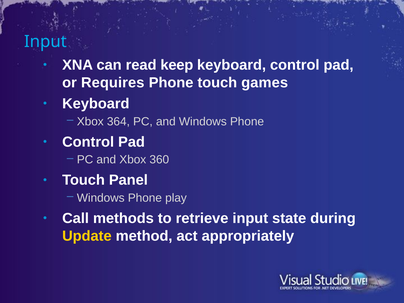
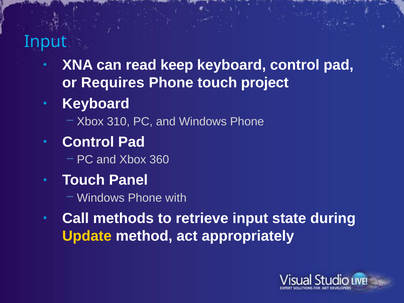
games: games -> project (265, 83)
364: 364 -> 310 (118, 122)
play: play -> with (176, 198)
